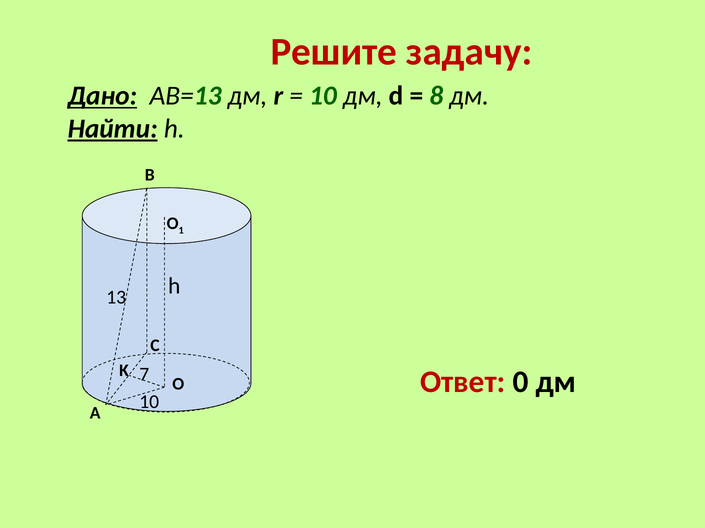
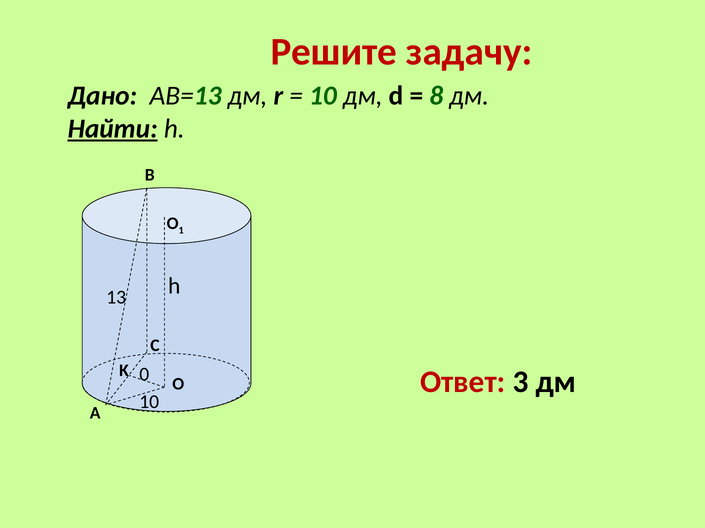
Дано underline: present -> none (102, 96)
7: 7 -> 0 (144, 375)
0: 0 -> 3 (521, 382)
